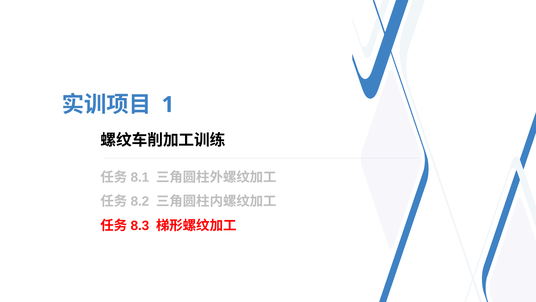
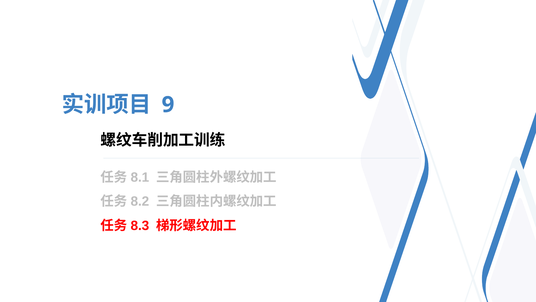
1: 1 -> 9 (168, 105)
